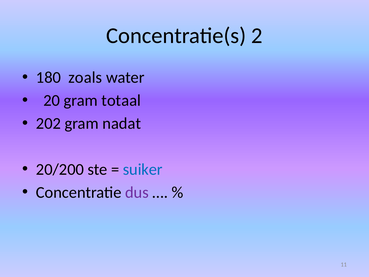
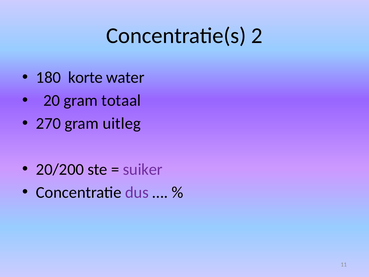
zoals: zoals -> korte (85, 77)
202: 202 -> 270 (48, 123)
nadat: nadat -> uitleg (122, 123)
suiker colour: blue -> purple (143, 169)
